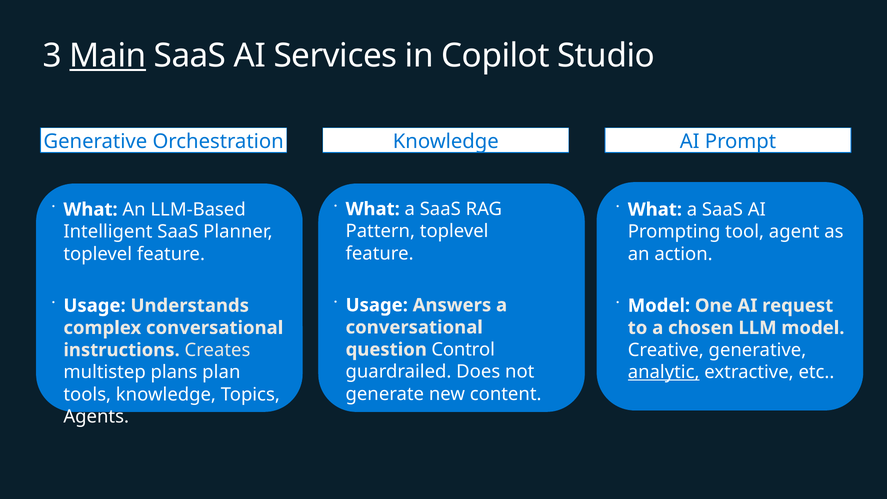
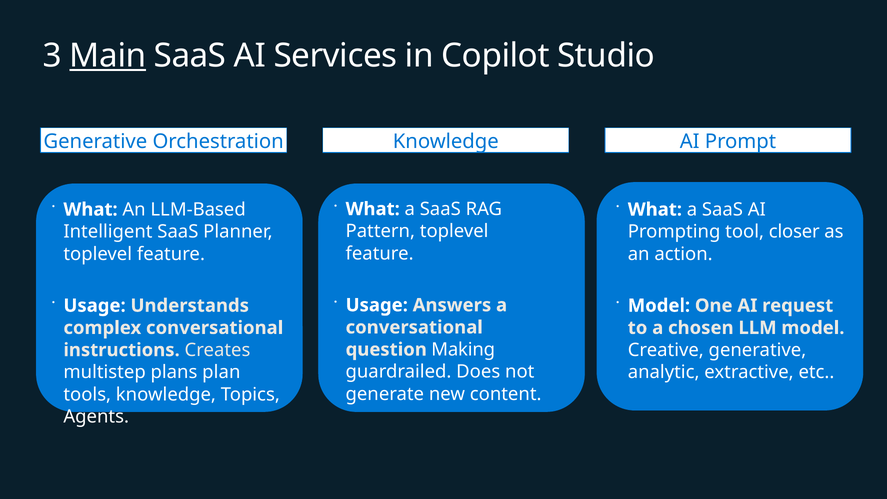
agent: agent -> closer (794, 232)
Control: Control -> Making (463, 350)
analytic underline: present -> none (664, 372)
